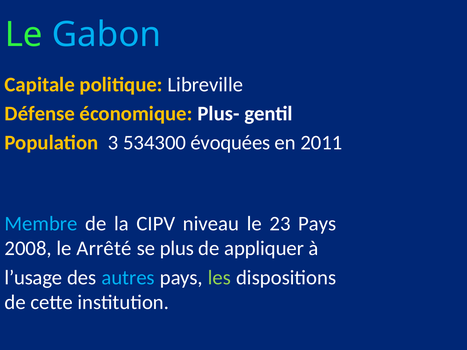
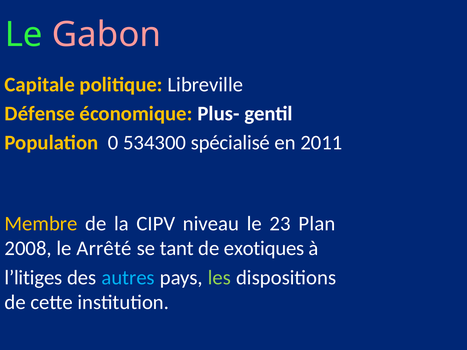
Gabon colour: light blue -> pink (107, 34)
3: 3 -> 0 (113, 143)
évoquées: évoquées -> spécialisé (230, 143)
Membre colour: light blue -> yellow (41, 224)
23 Pays: Pays -> Plan (317, 224)
plus: plus -> tant (177, 249)
appliquer: appliquer -> exotiques (264, 249)
l’usage: l’usage -> l’litiges (33, 278)
